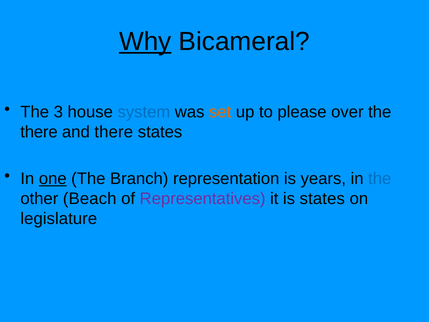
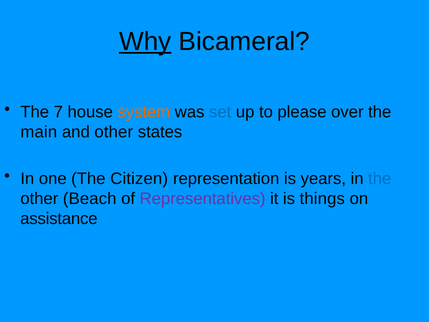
3: 3 -> 7 (58, 112)
system colour: blue -> orange (144, 112)
set colour: orange -> blue (220, 112)
there: there -> main (39, 132)
and there: there -> other (114, 132)
one underline: present -> none (53, 179)
Branch: Branch -> Citizen (139, 179)
is states: states -> things (322, 199)
legislature: legislature -> assistance (59, 219)
